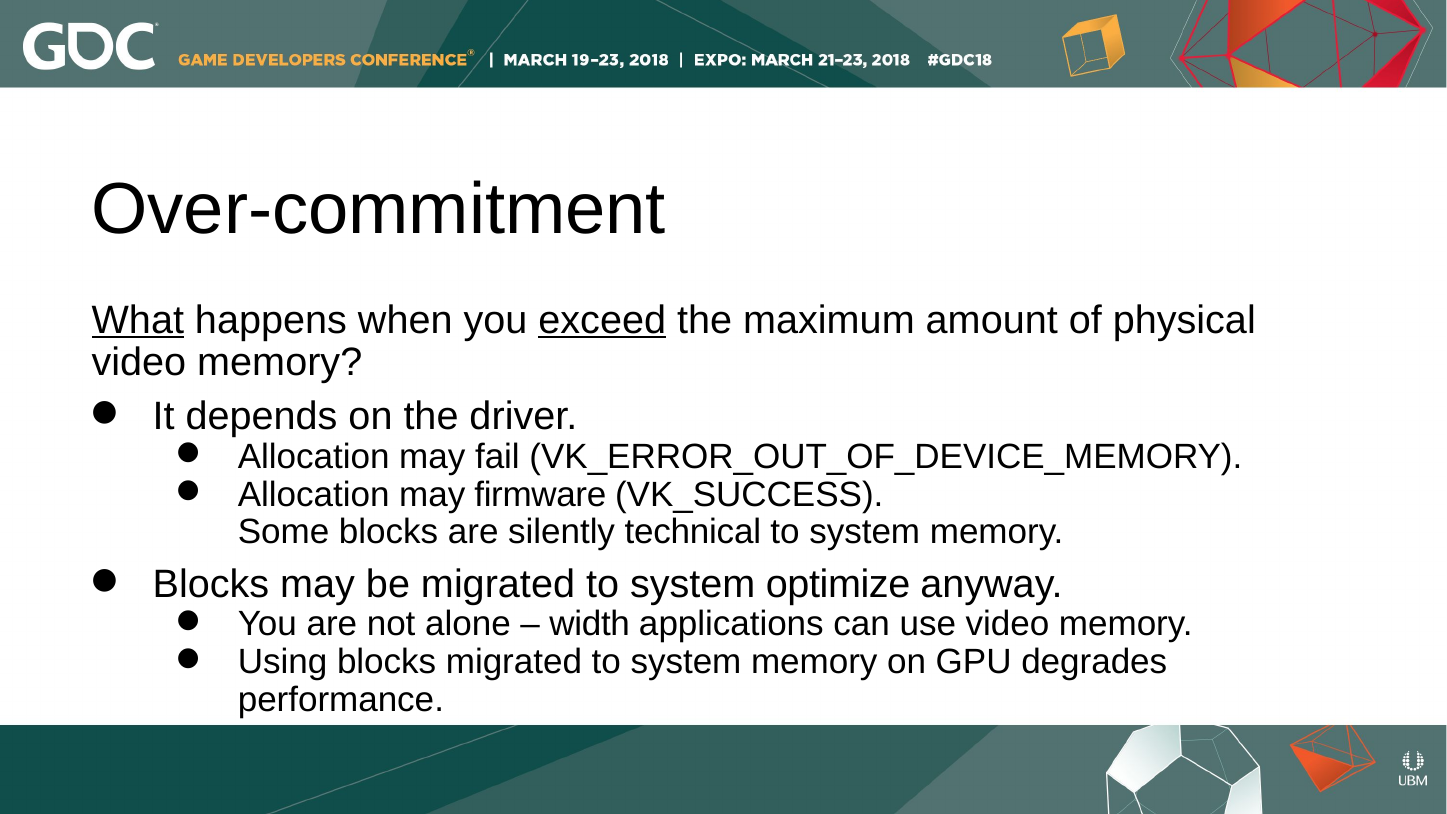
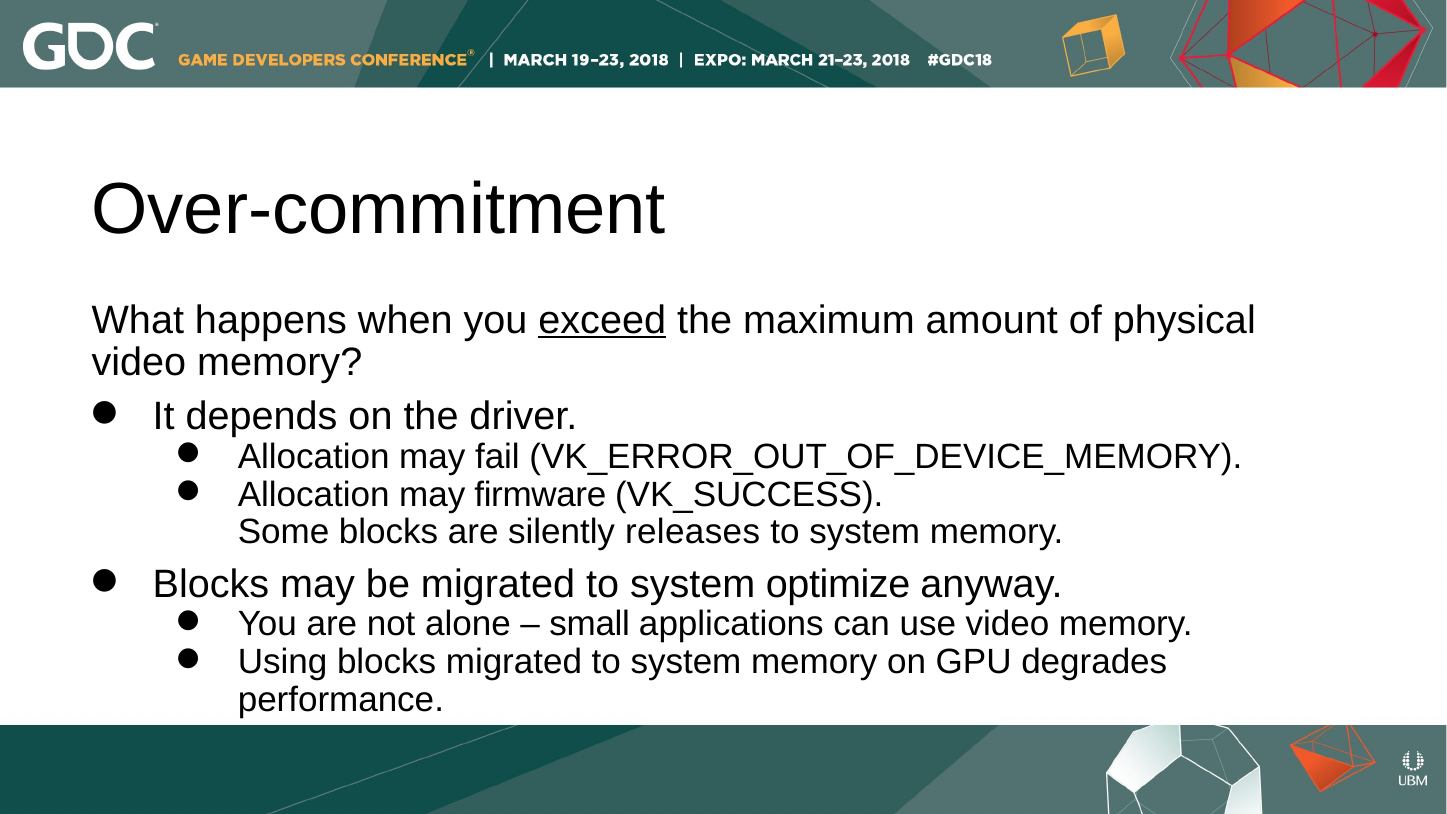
What underline: present -> none (138, 320)
technical: technical -> releases (693, 532)
width: width -> small (590, 624)
